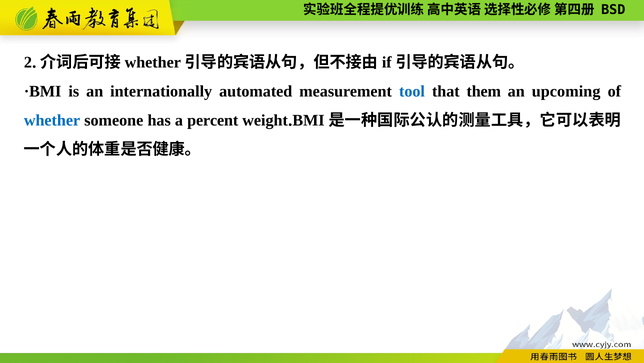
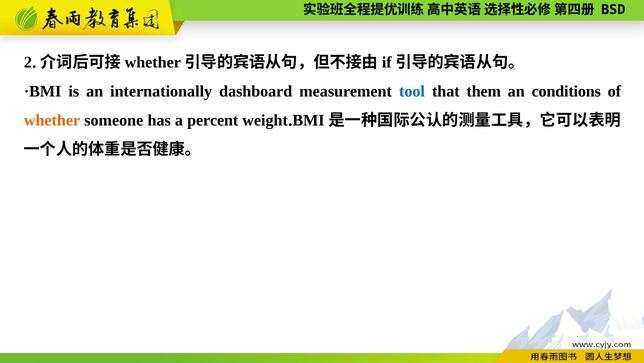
automated: automated -> dashboard (256, 91)
upcoming: upcoming -> conditions (566, 91)
whether colour: blue -> orange (52, 120)
